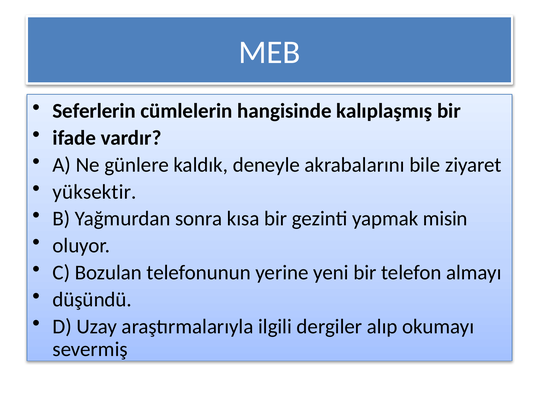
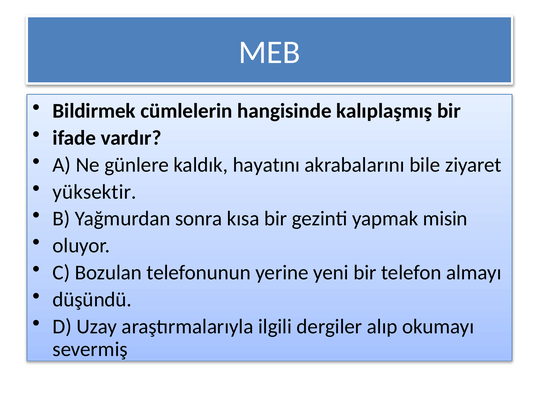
Seferlerin: Seferlerin -> Bildirmek (94, 111)
deneyle: deneyle -> hayatını (266, 165)
